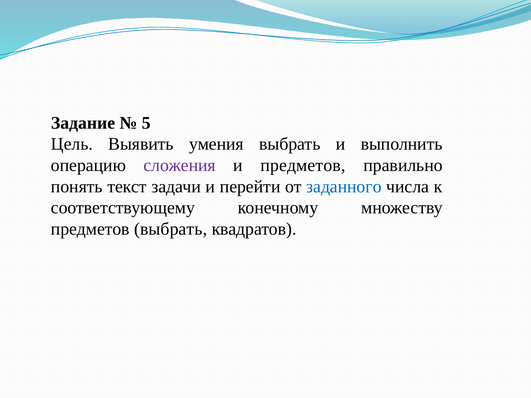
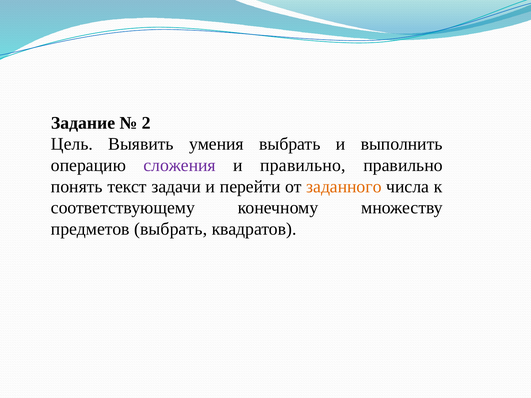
5: 5 -> 2 (146, 123)
и предметов: предметов -> правильно (303, 165)
заданного colour: blue -> orange (344, 187)
